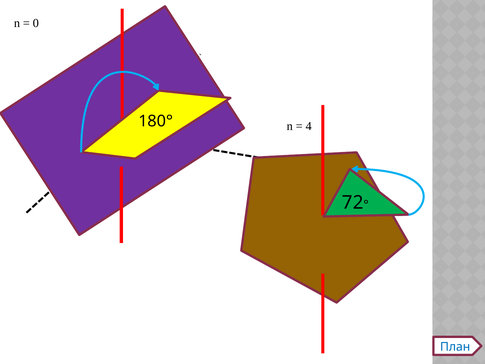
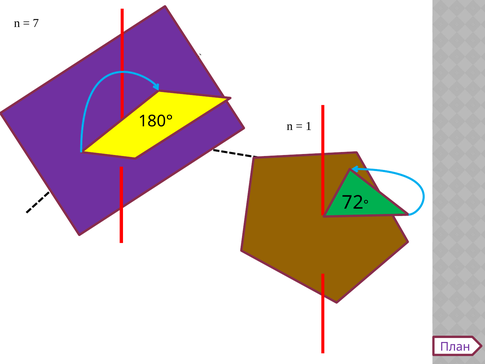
0: 0 -> 7 (36, 23)
4: 4 -> 1 (309, 126)
План colour: blue -> purple (455, 347)
